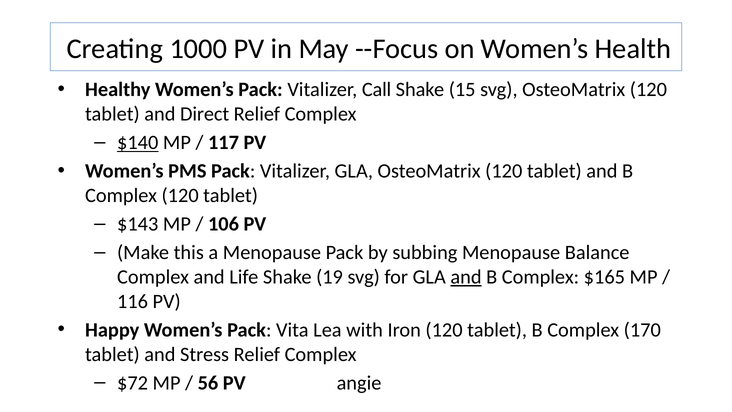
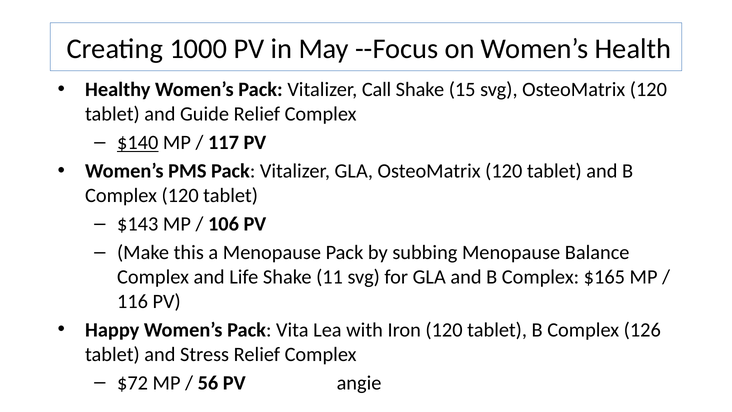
Direct: Direct -> Guide (205, 114)
19: 19 -> 11 (330, 277)
and underline: present -> none (466, 277)
170: 170 -> 126 (642, 330)
